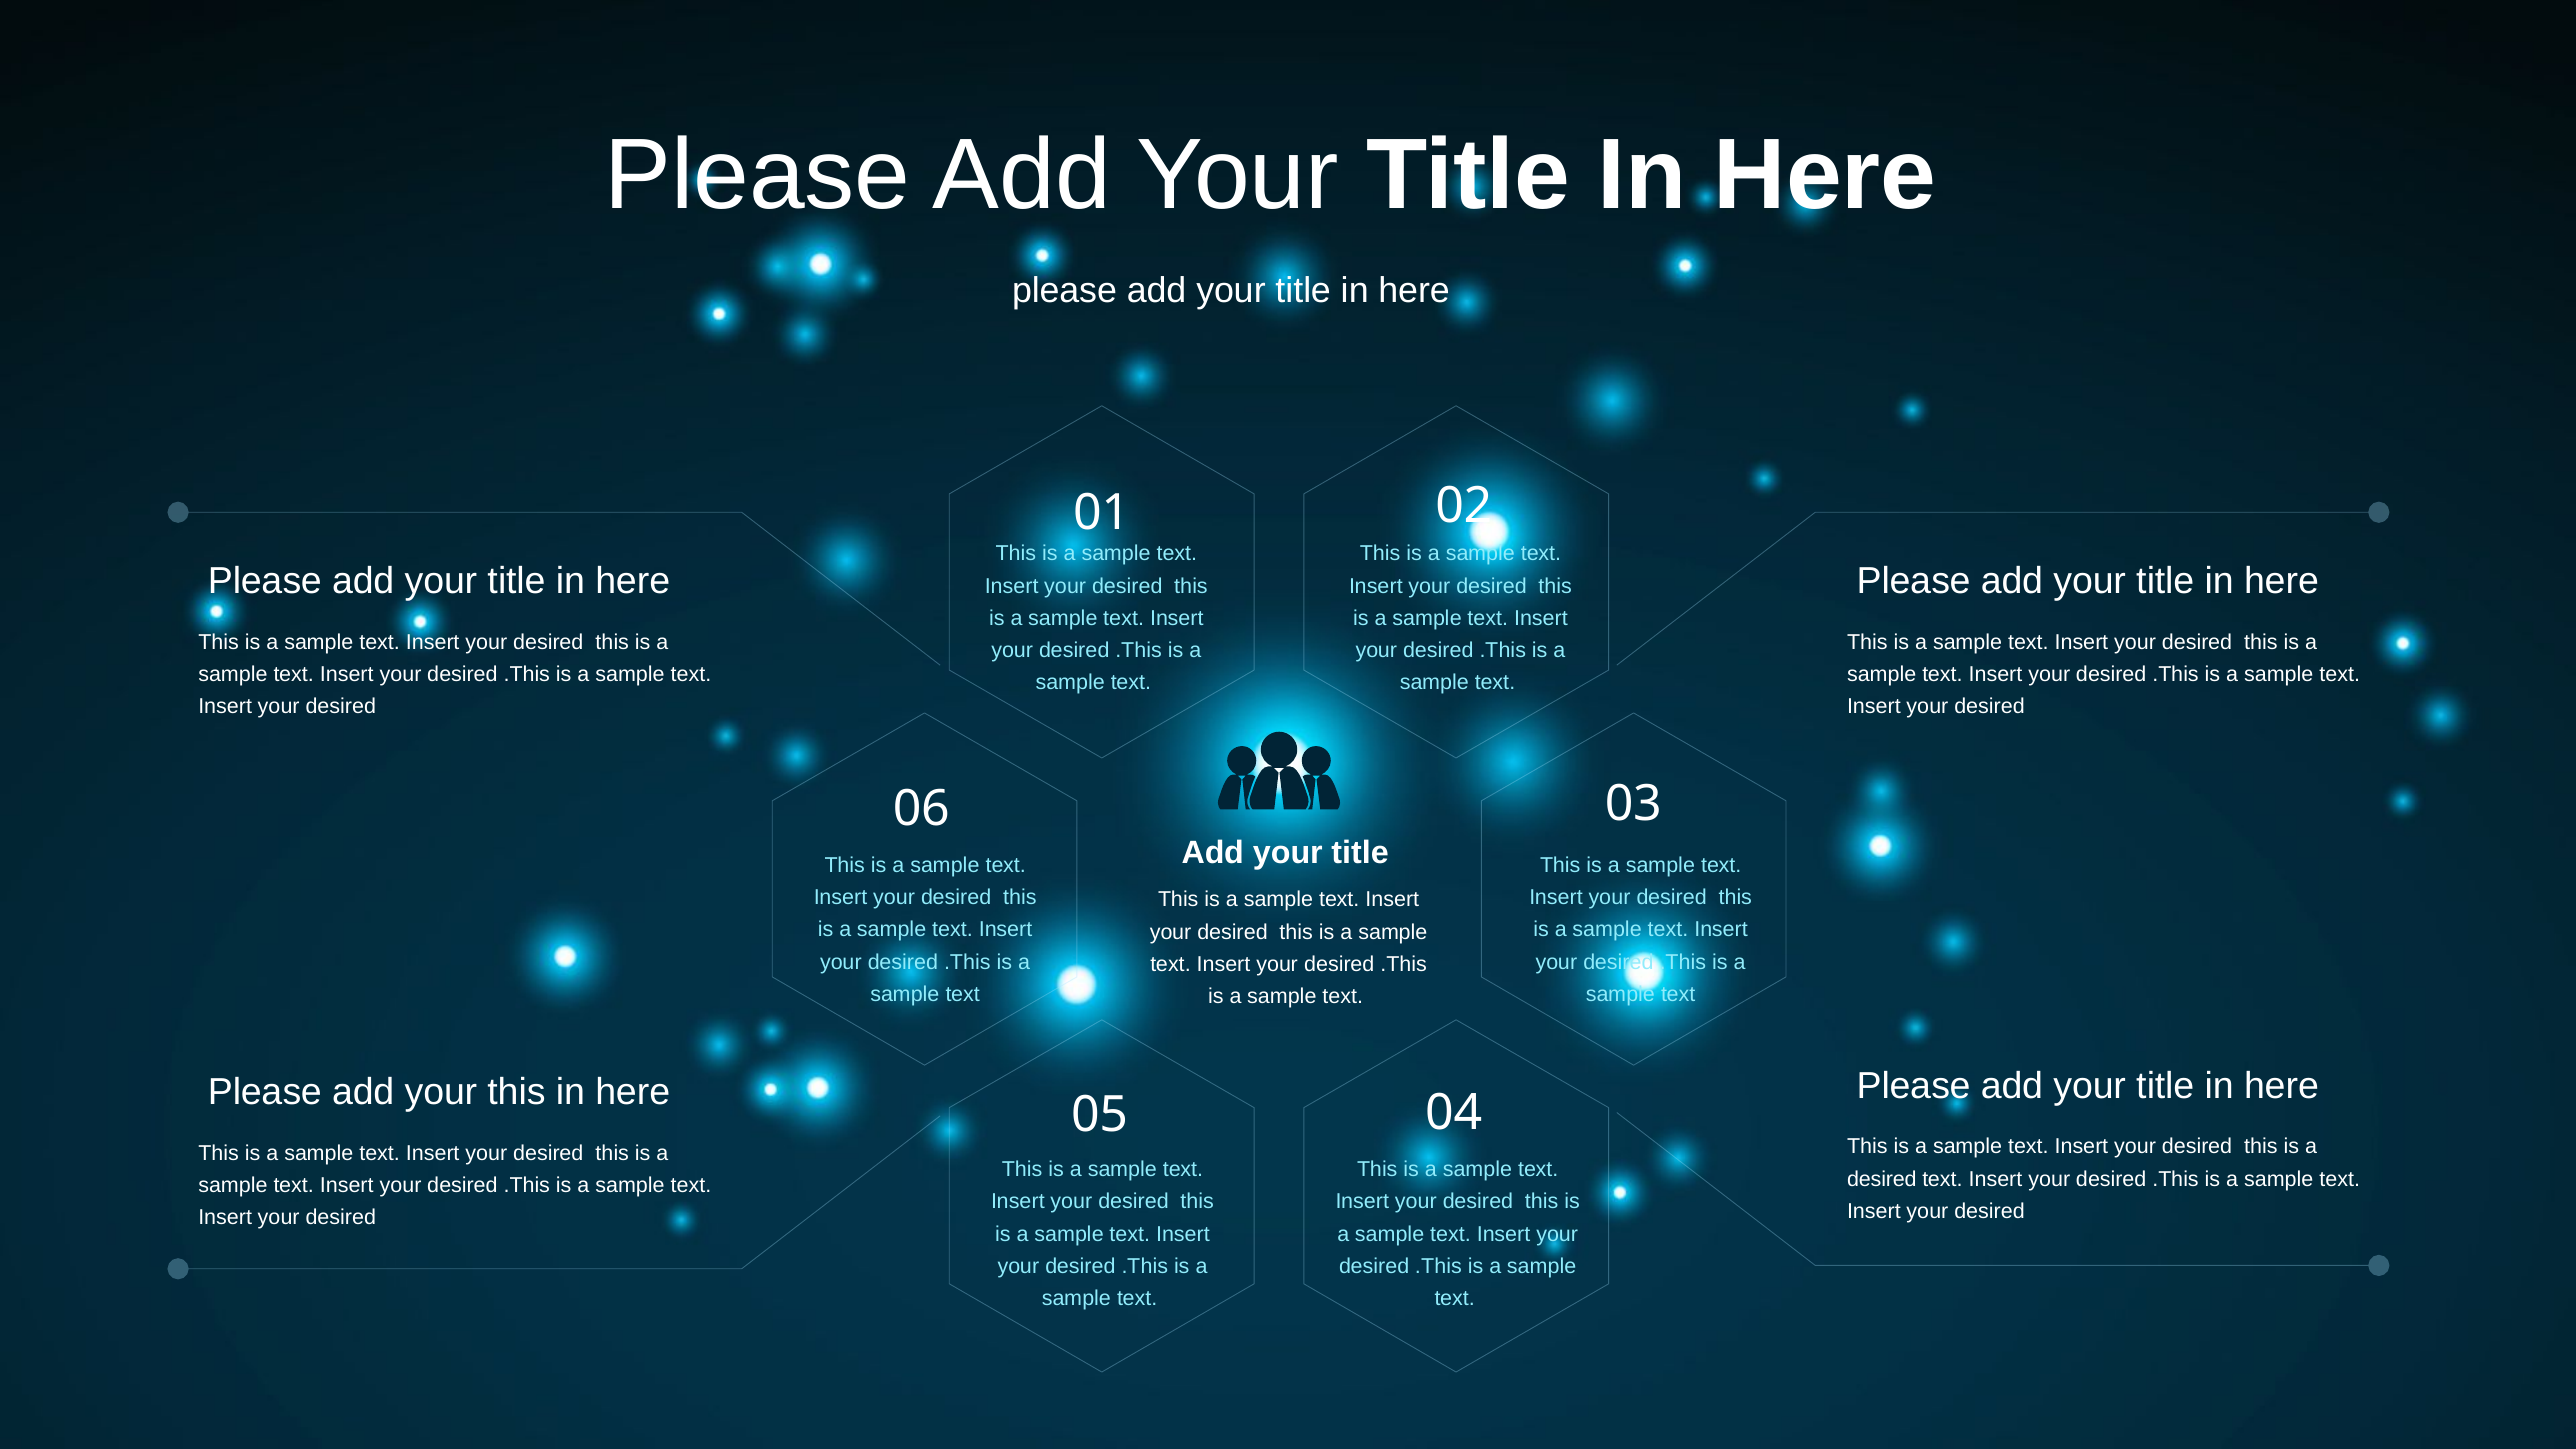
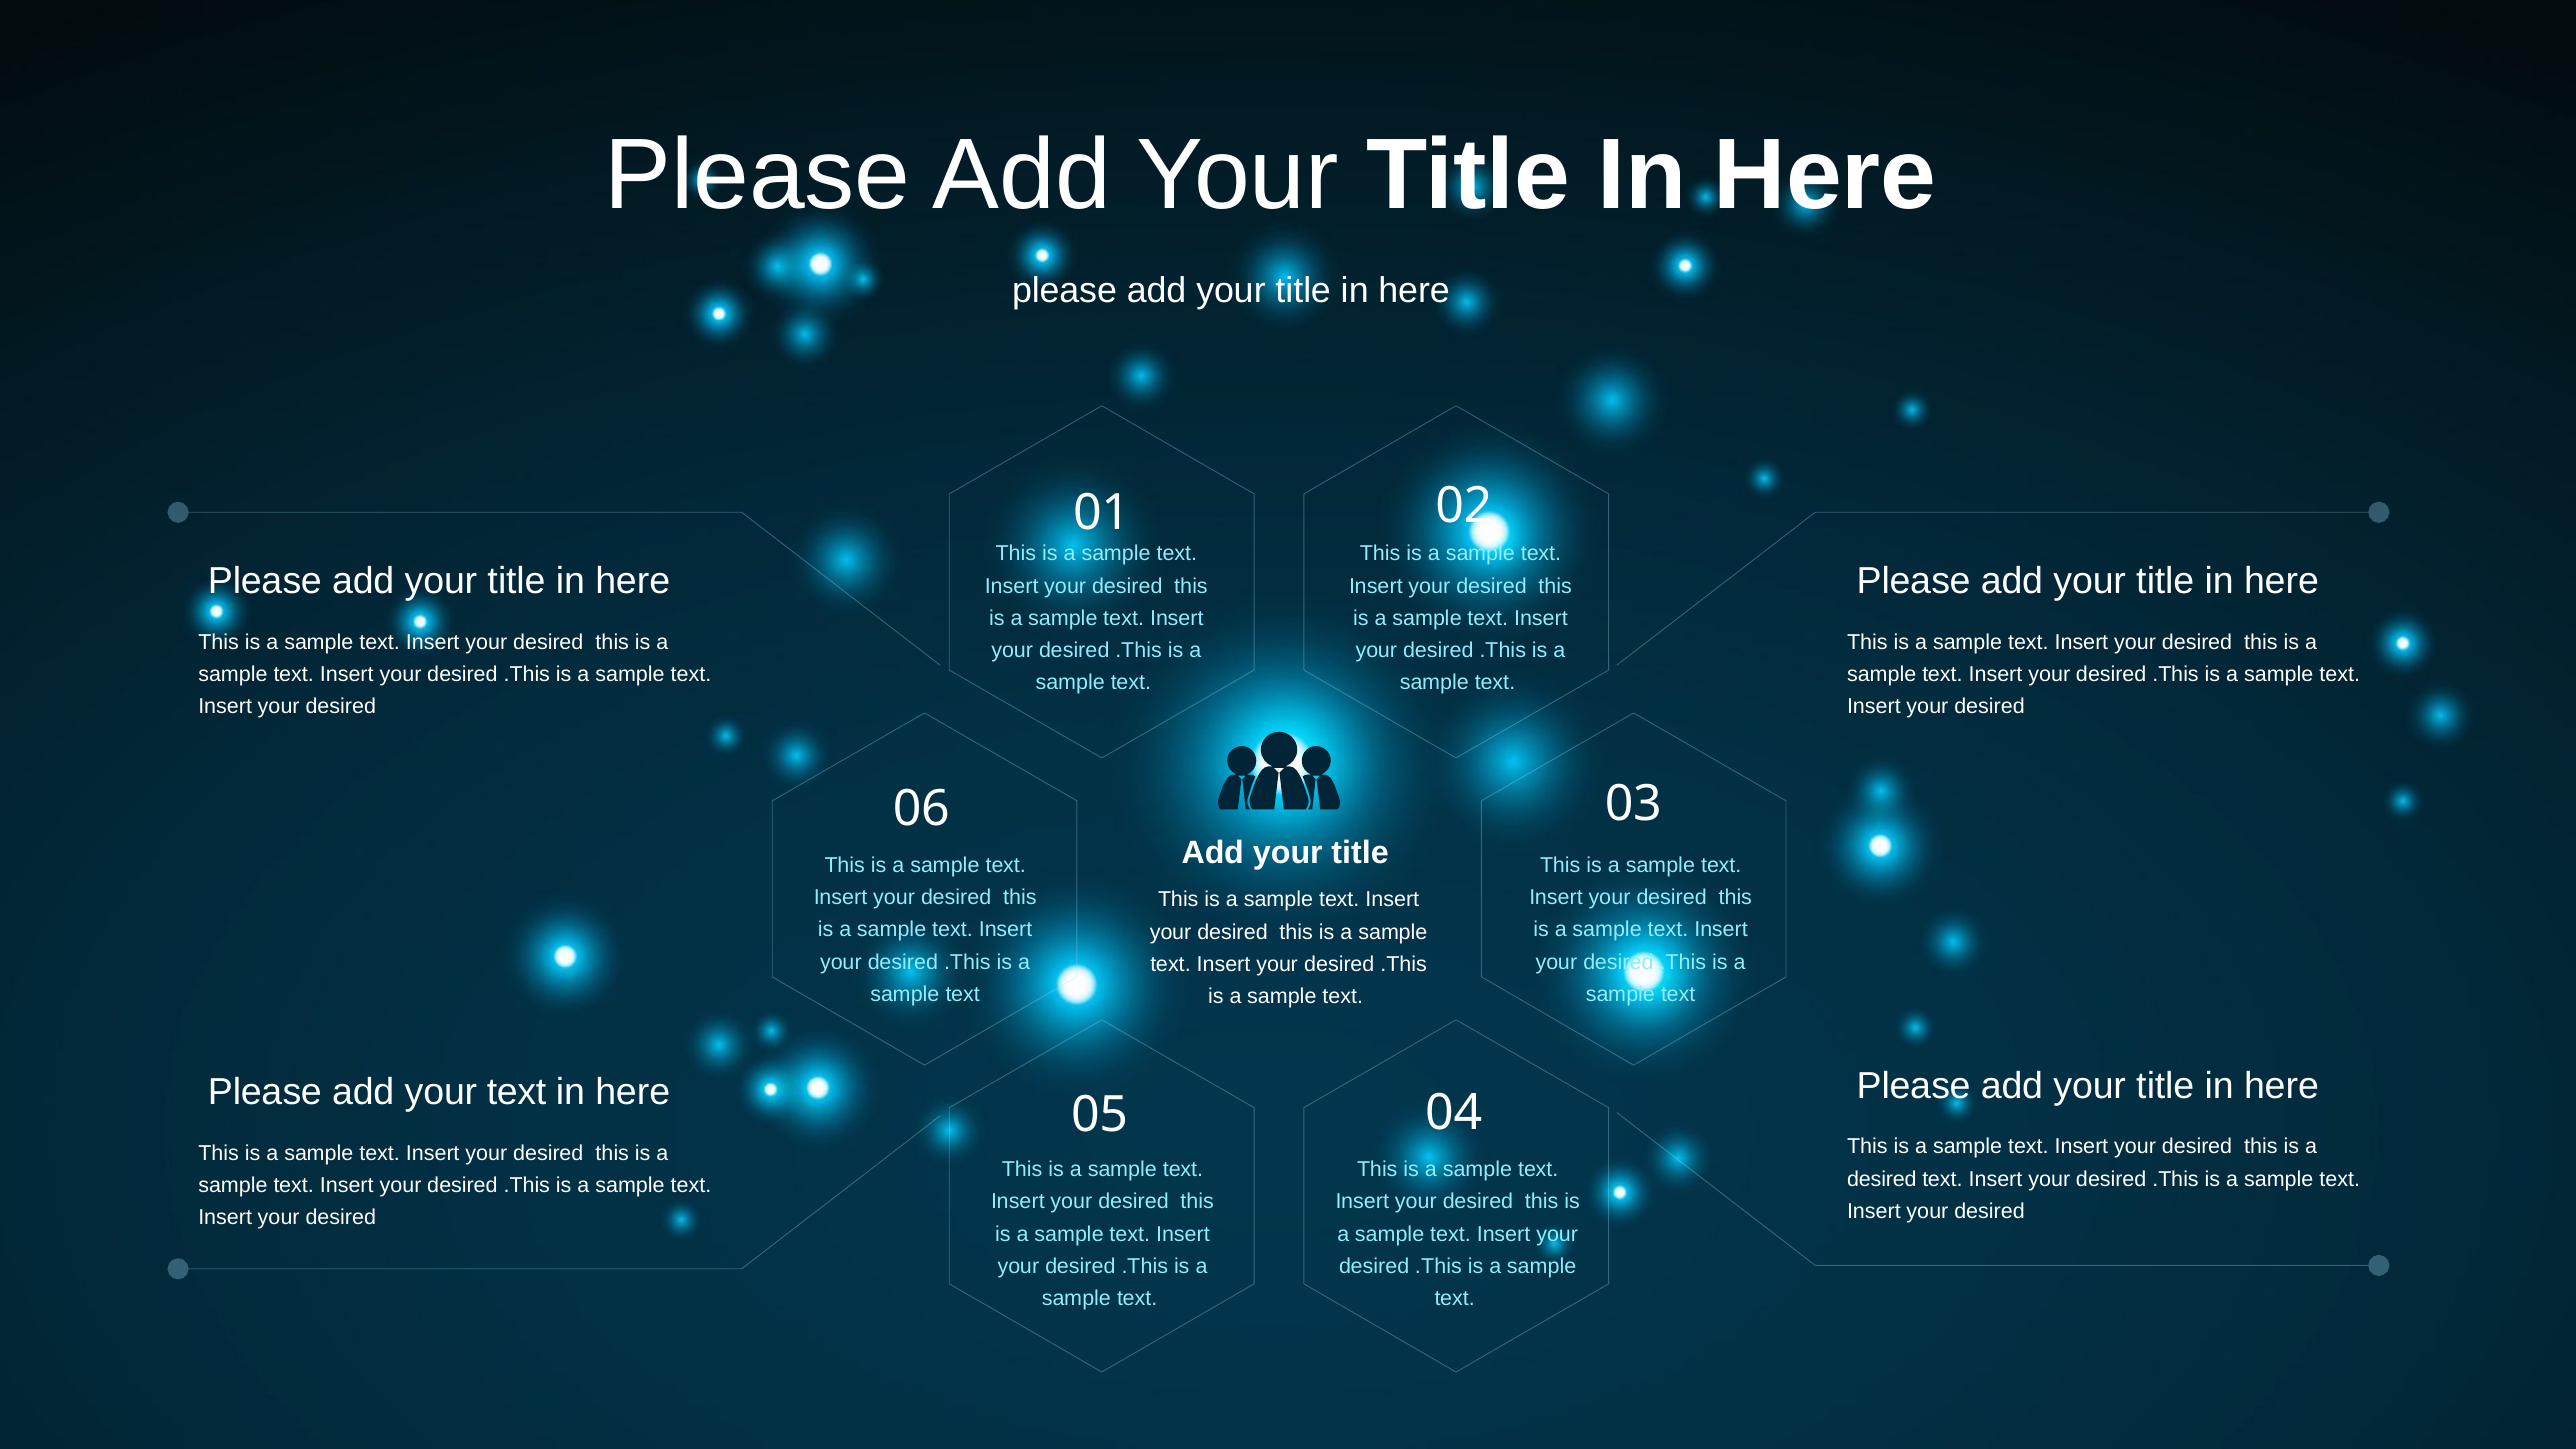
your this: this -> text (517, 1092)
